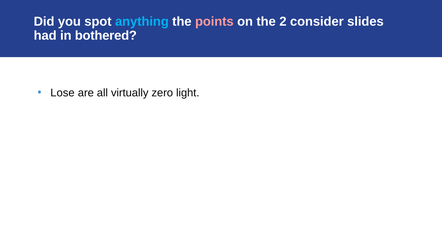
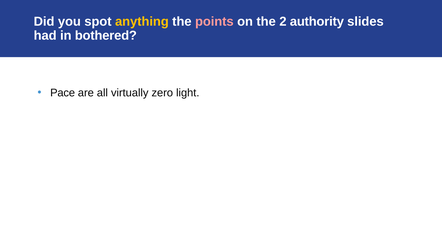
anything colour: light blue -> yellow (142, 21)
consider: consider -> authority (317, 21)
Lose: Lose -> Pace (63, 93)
